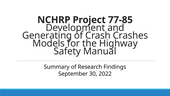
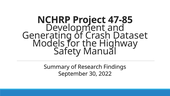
77-85: 77-85 -> 47-85 (120, 20)
Crashes: Crashes -> Dataset (130, 35)
